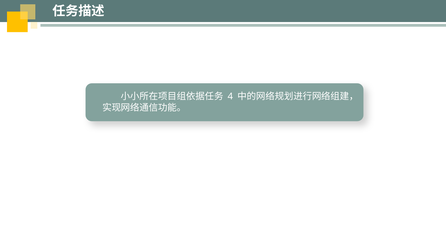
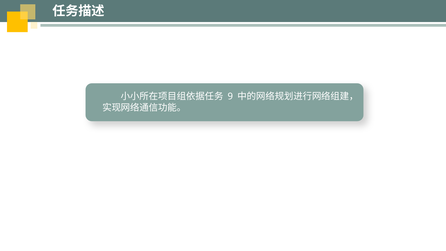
4: 4 -> 9 (230, 96)
